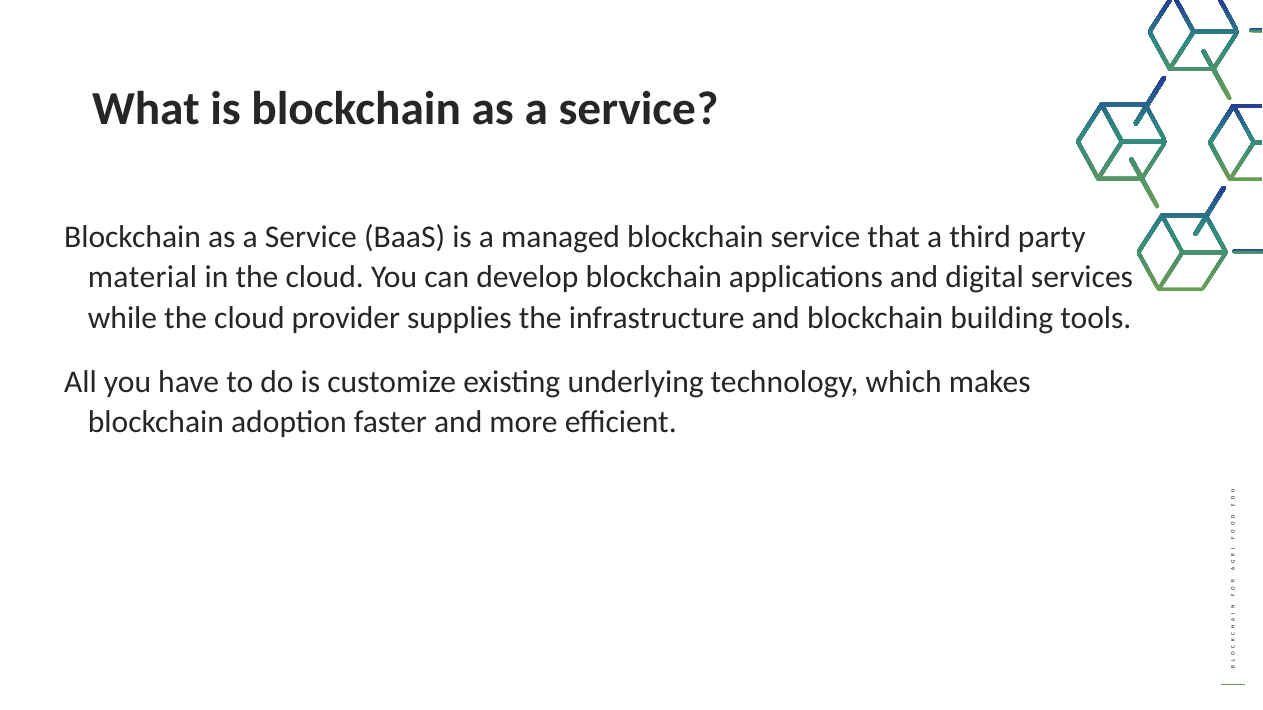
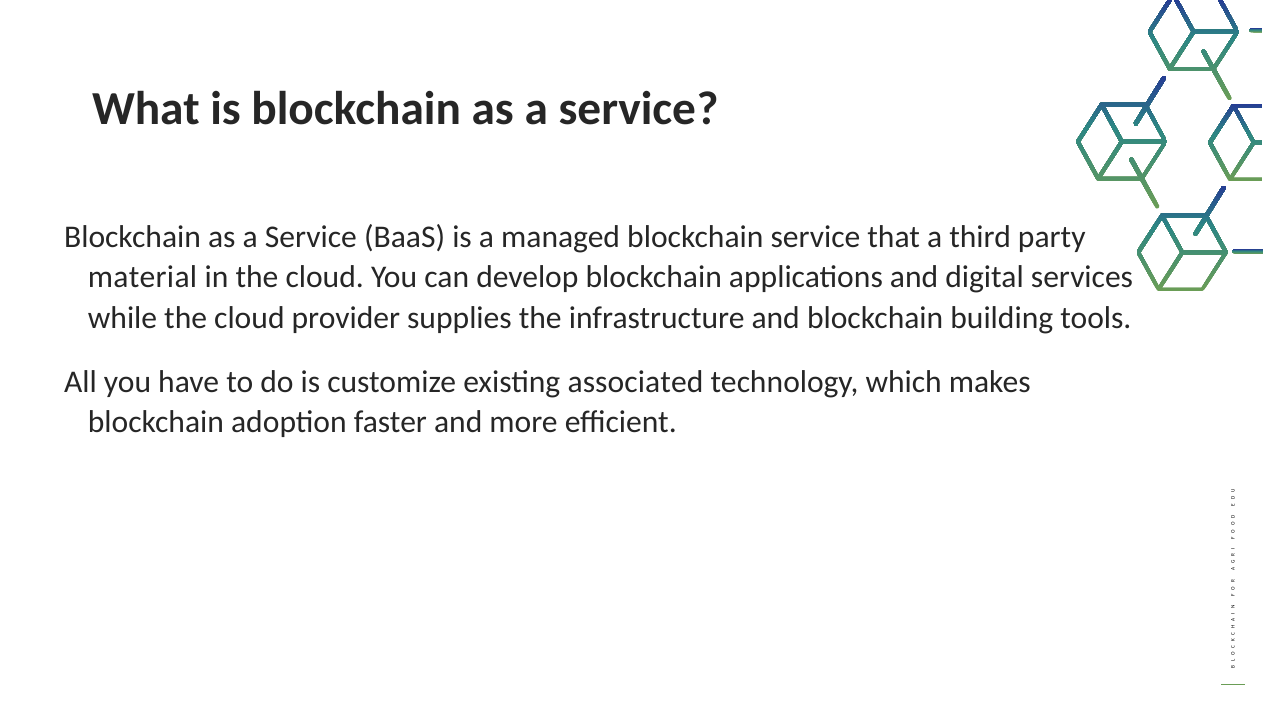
underlying: underlying -> associated (636, 382)
